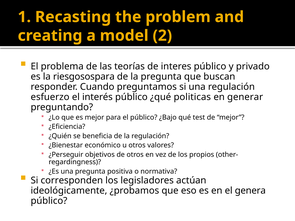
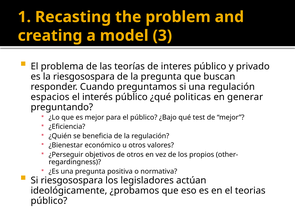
2: 2 -> 3 (162, 36)
esfuerzo: esfuerzo -> espacios (50, 97)
Si corresponden: corresponden -> riesgosospara (72, 181)
genera: genera -> teorias (250, 191)
